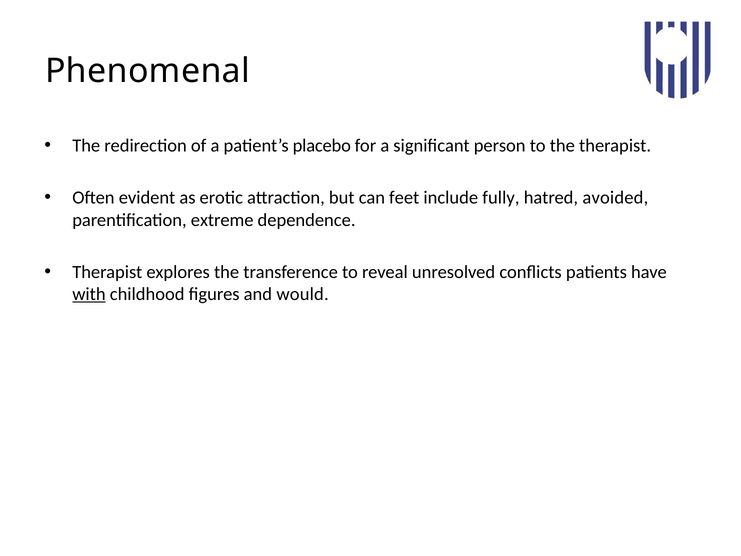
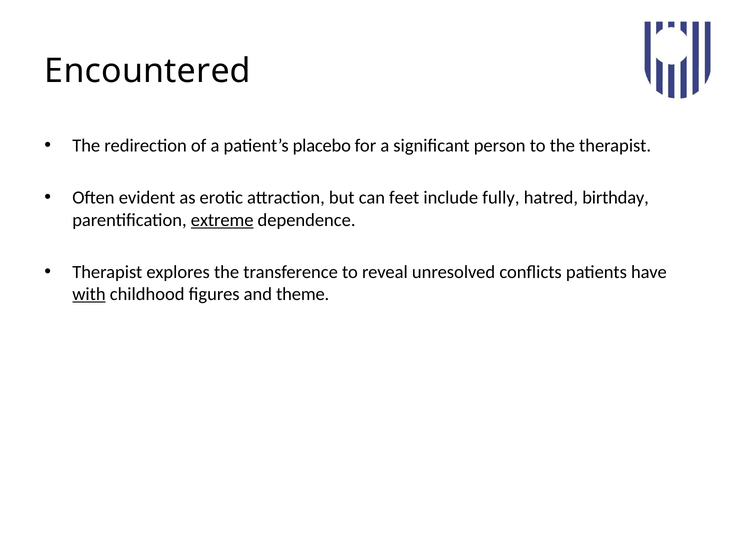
Phenomenal: Phenomenal -> Encountered (148, 71)
avoided: avoided -> birthday (616, 198)
extreme underline: none -> present (222, 220)
would: would -> theme (303, 294)
